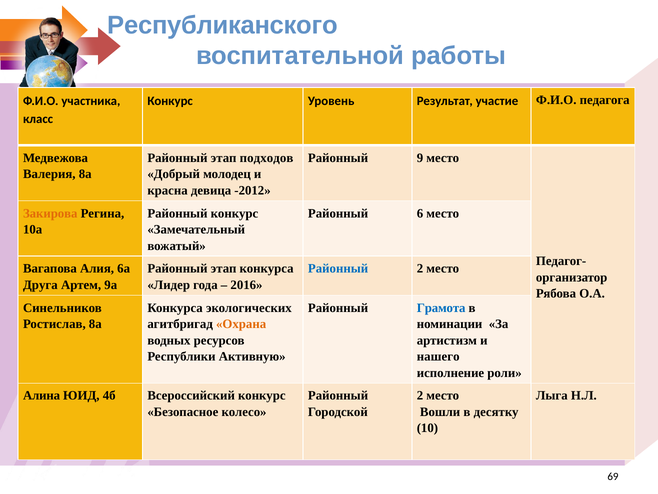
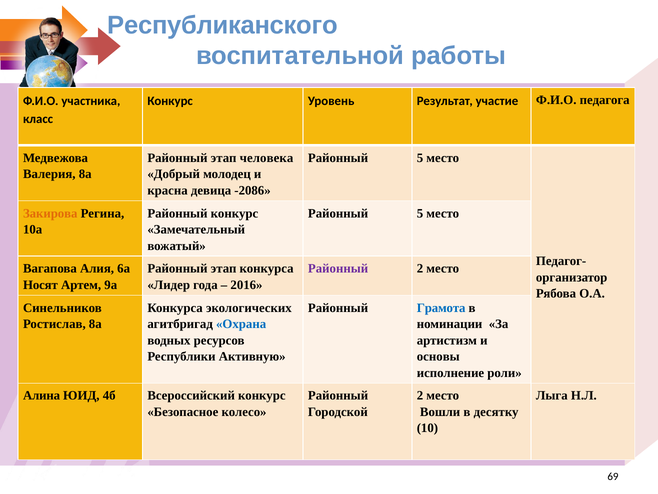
подходов: подходов -> человека (267, 158)
9: 9 -> 5 (420, 158)
-2012: -2012 -> -2086 (253, 190)
6: 6 -> 5 (420, 213)
Районный colour: blue -> purple (338, 268)
Друга: Друга -> Носят (40, 285)
Охрана colour: orange -> blue (241, 324)
нашего: нашего -> основы (438, 356)
